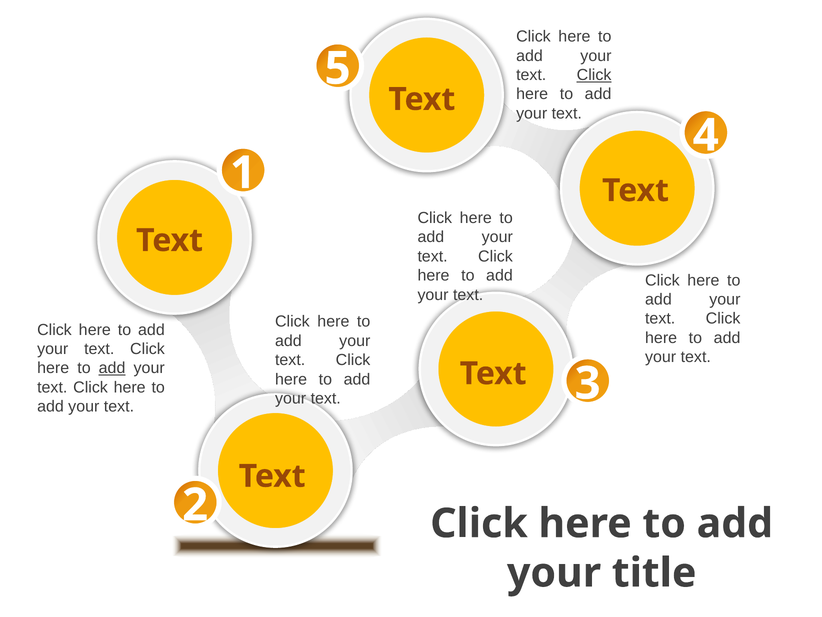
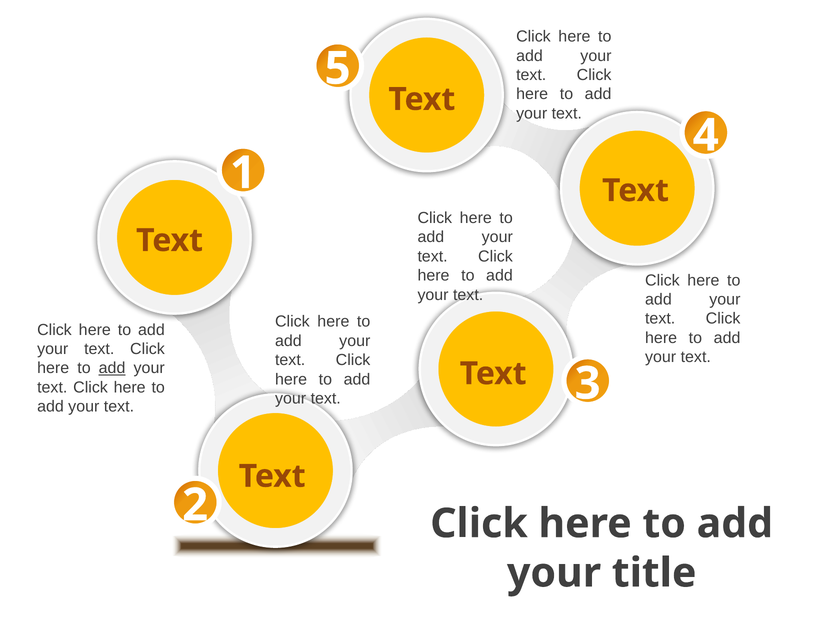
Click underline: present -> none (594, 75)
